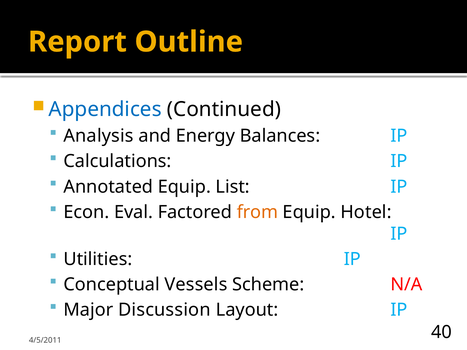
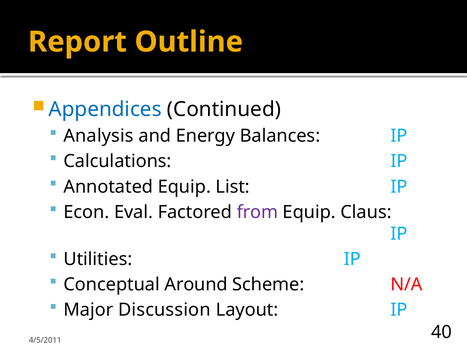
from colour: orange -> purple (257, 212)
Hotel: Hotel -> Claus (366, 212)
Vessels: Vessels -> Around (196, 285)
